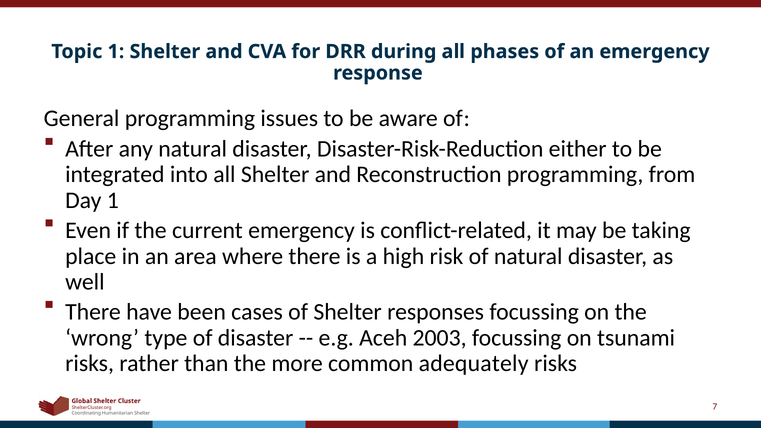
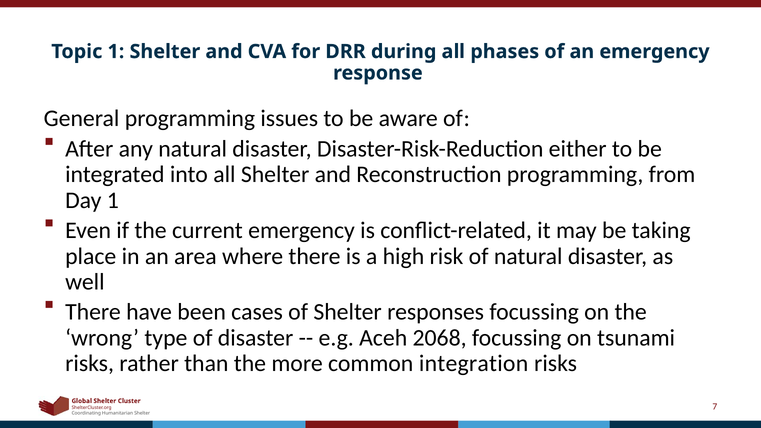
2003: 2003 -> 2068 (440, 338)
adequately: adequately -> integration (474, 363)
